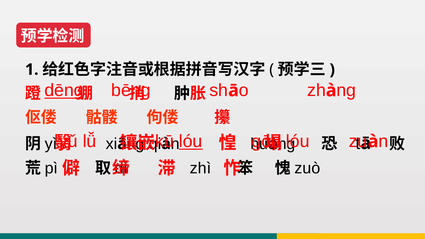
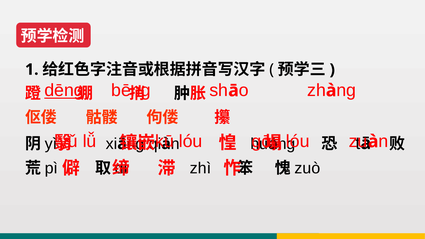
lóu underline: present -> none (191, 141)
